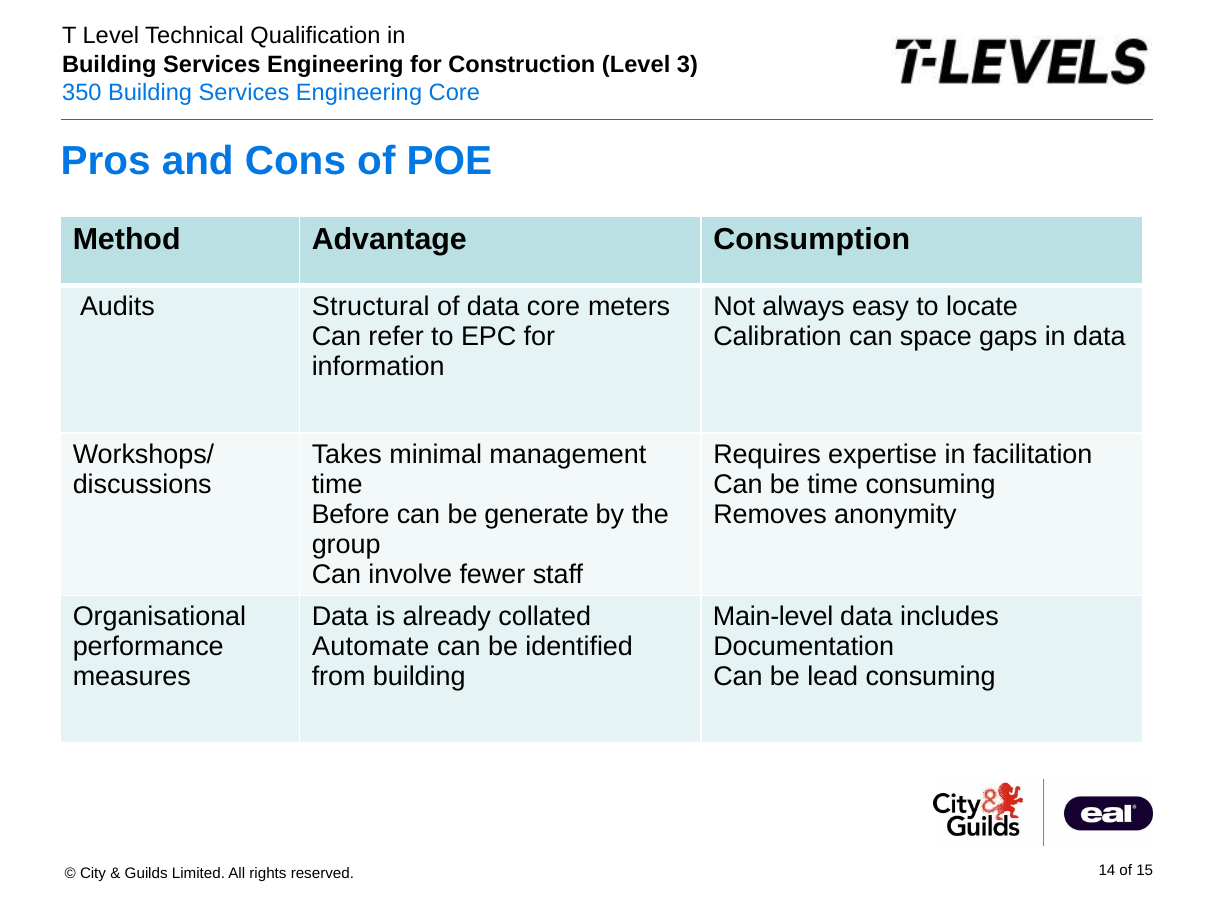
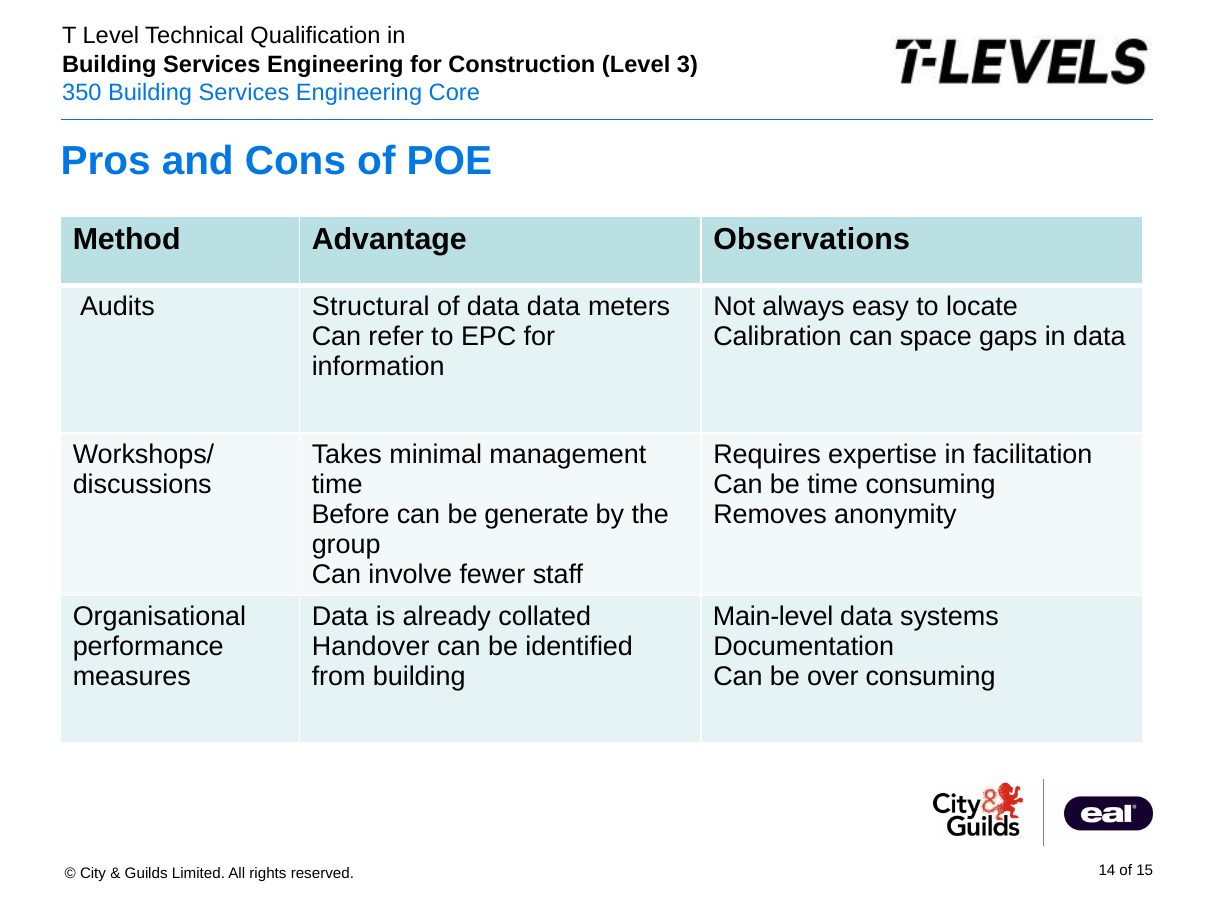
Consumption: Consumption -> Observations (812, 240)
data core: core -> data (554, 307)
includes: includes -> systems (949, 616)
Automate: Automate -> Handover (371, 646)
lead: lead -> over (833, 676)
